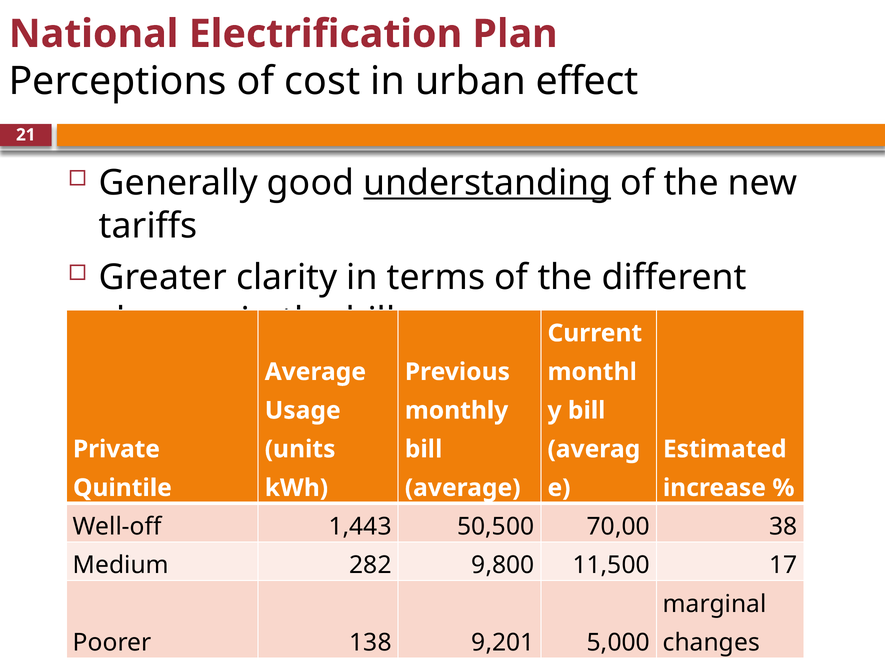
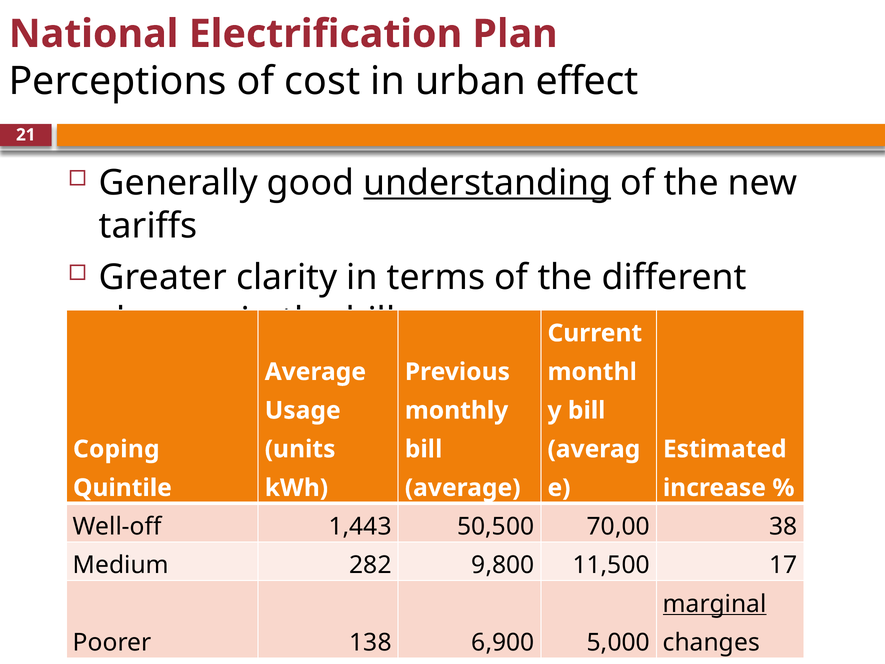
Private: Private -> Coping (116, 449)
marginal underline: none -> present (715, 604)
9,201: 9,201 -> 6,900 (503, 642)
